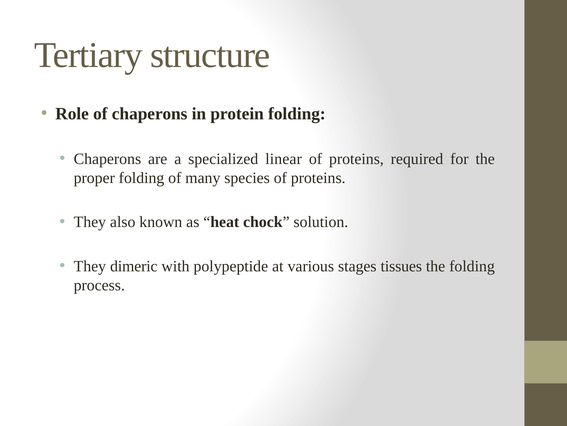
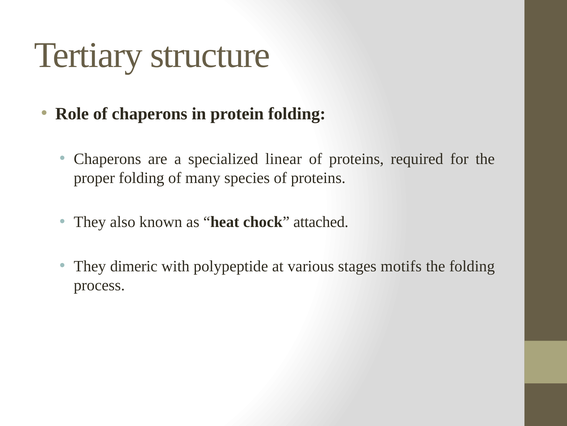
solution: solution -> attached (321, 222)
tissues: tissues -> motifs (401, 266)
